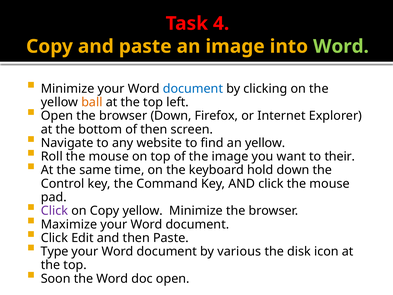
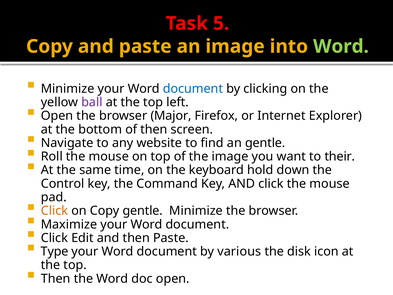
4: 4 -> 5 (221, 23)
ball colour: orange -> purple (92, 102)
browser Down: Down -> Major (171, 116)
an yellow: yellow -> gentle (265, 143)
Click colour: purple -> orange (54, 211)
Copy yellow: yellow -> gentle (143, 211)
Soon: Soon -> Then (56, 278)
